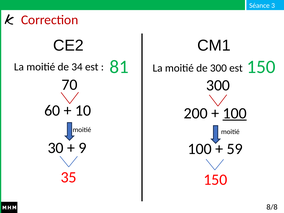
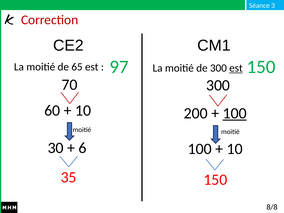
34: 34 -> 65 (77, 67)
81: 81 -> 97 (119, 67)
est underline: none -> present (236, 68)
9: 9 -> 6 (83, 148)
59: 59 -> 10 (235, 149)
